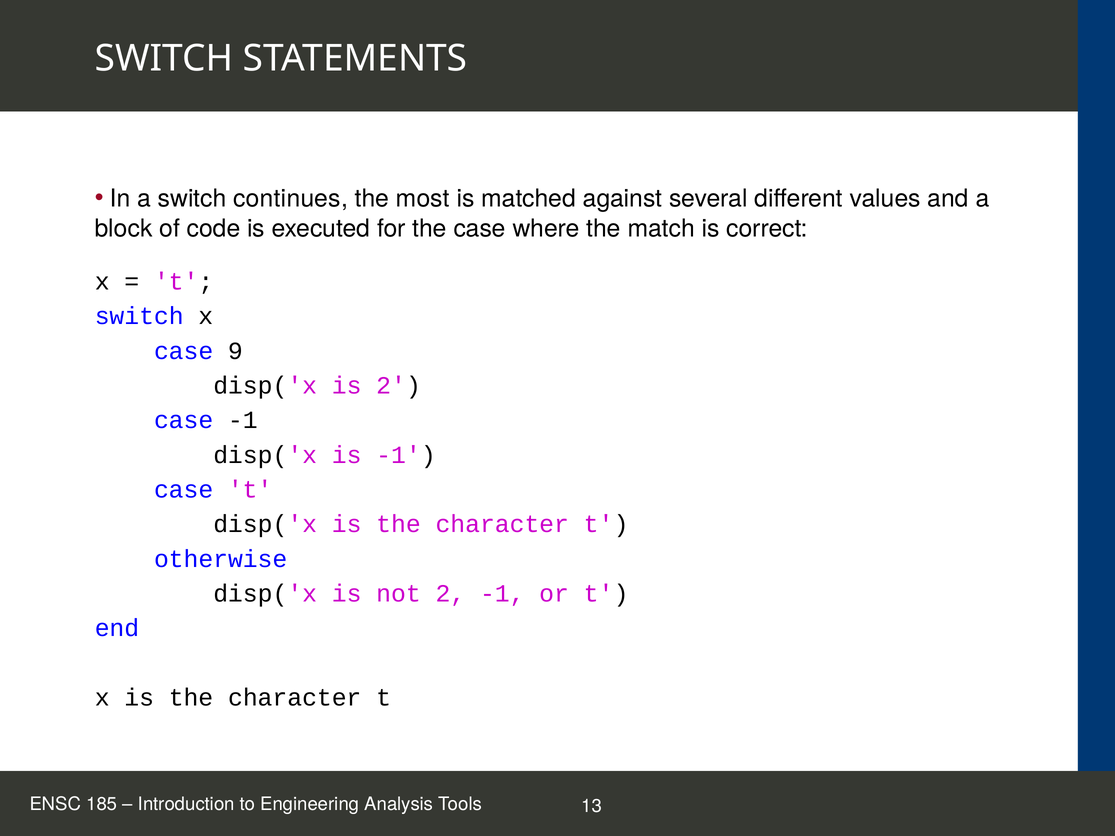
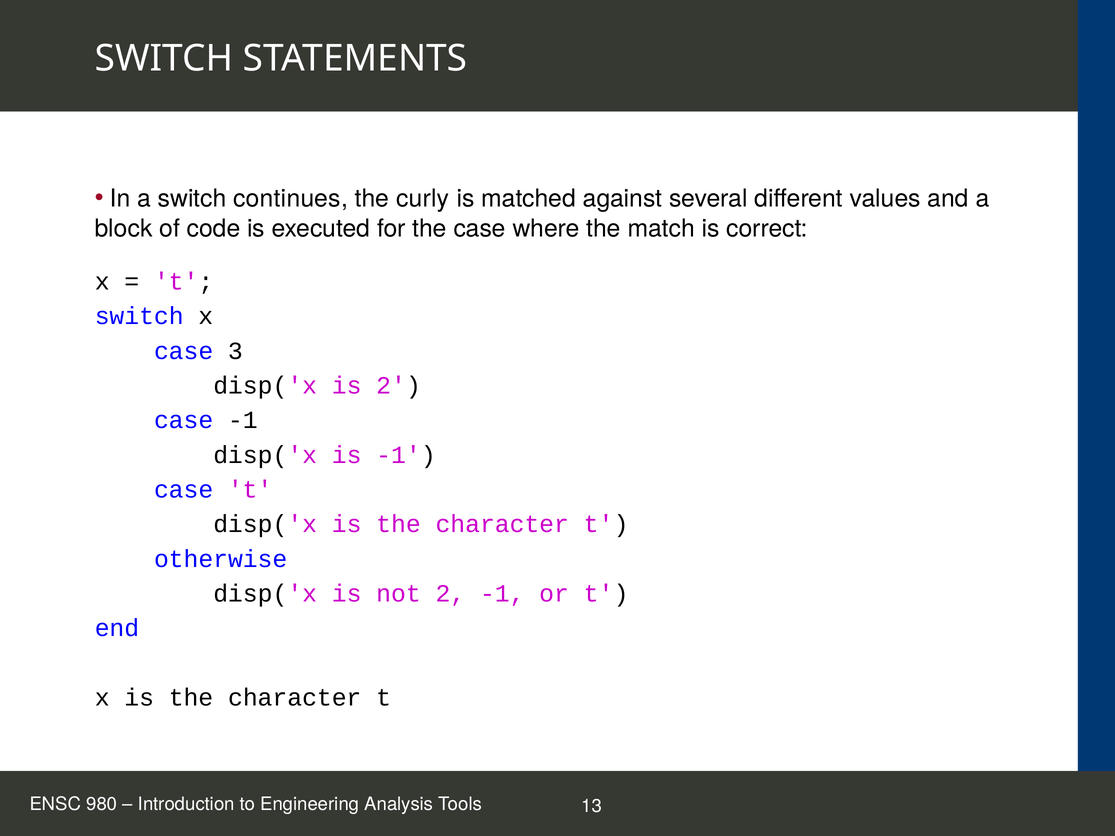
most: most -> curly (423, 199)
9: 9 -> 3 (235, 351)
185: 185 -> 980 (102, 804)
